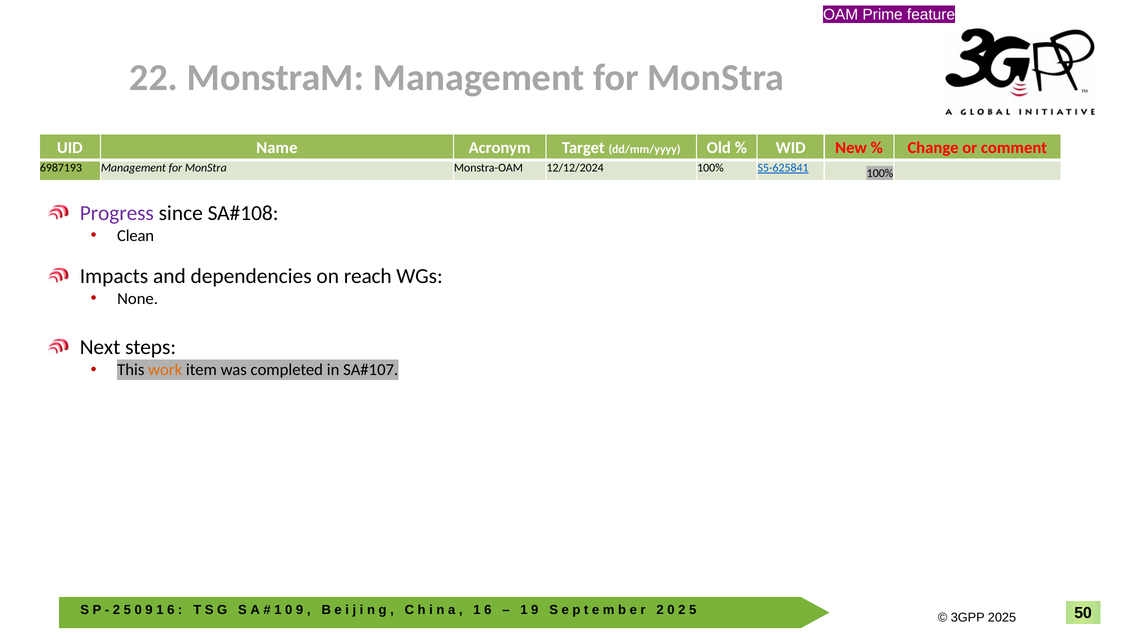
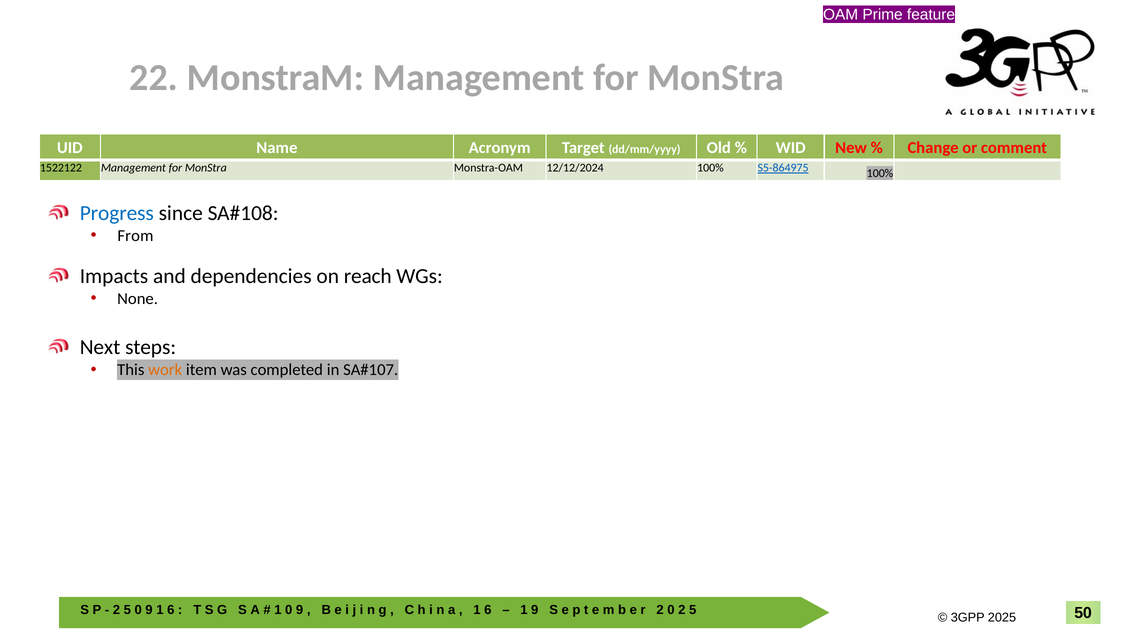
6987193: 6987193 -> 1522122 (61, 168)
S5-625841: S5-625841 -> S5-864975 (783, 168)
Progress colour: purple -> blue (117, 213)
Clean: Clean -> From (135, 236)
